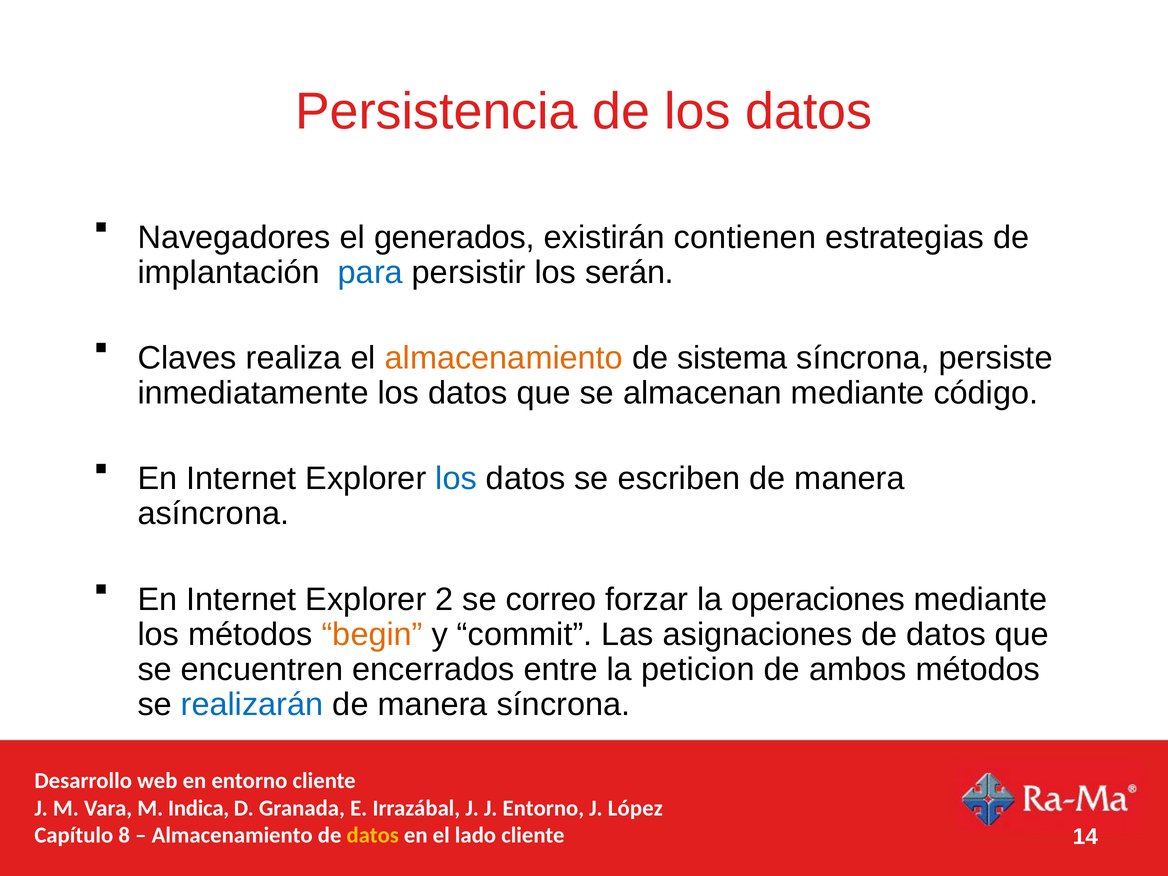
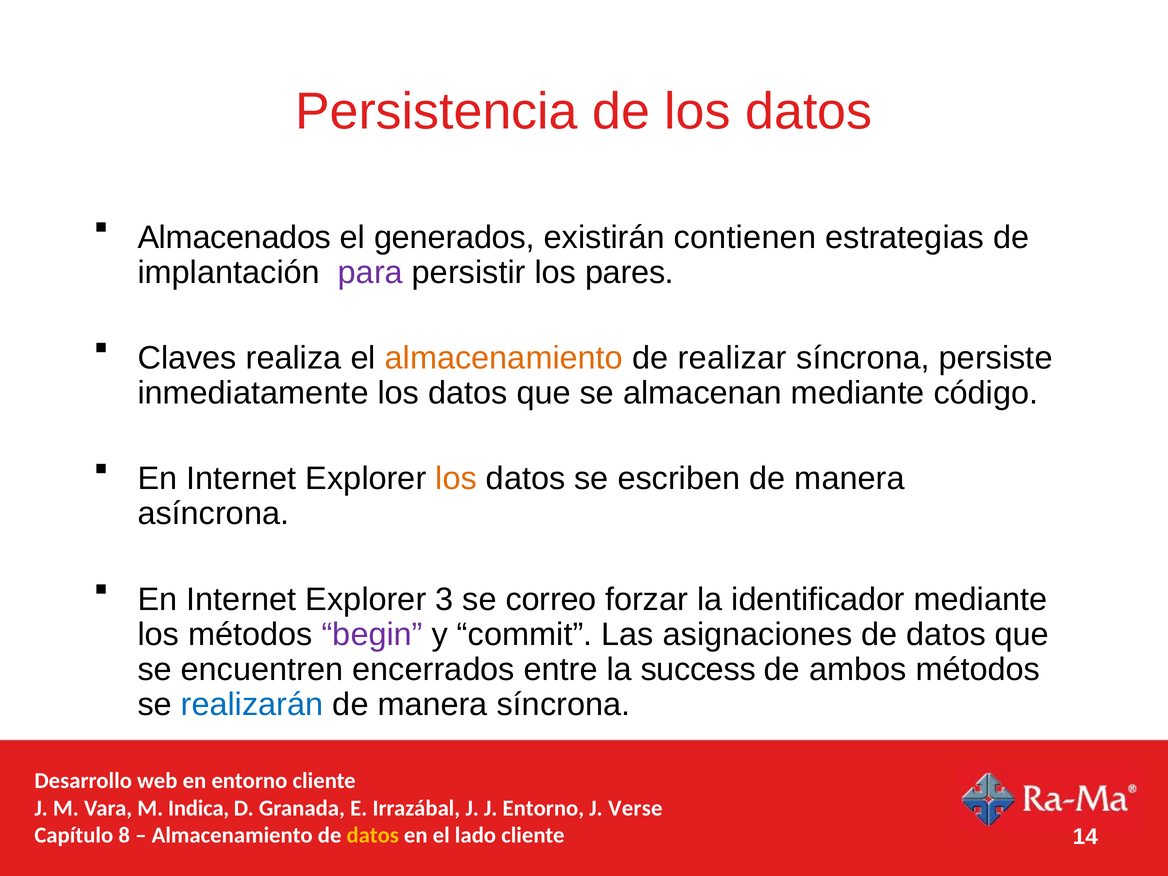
Navegadores: Navegadores -> Almacenados (234, 237)
para colour: blue -> purple (370, 273)
serán: serán -> pares (630, 273)
sistema: sistema -> realizar (732, 358)
los colour: blue -> orange (456, 479)
2: 2 -> 3 (444, 599)
operaciones: operaciones -> identificador (818, 599)
begin colour: orange -> purple (372, 634)
peticion: peticion -> success (698, 669)
López: López -> Verse (635, 808)
